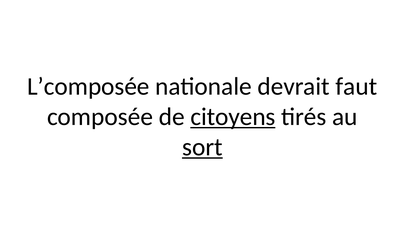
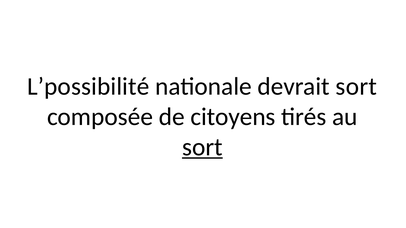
L’composée: L’composée -> L’possibilité (88, 86)
devrait faut: faut -> sort (356, 86)
citoyens underline: present -> none (233, 117)
